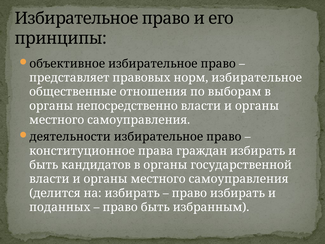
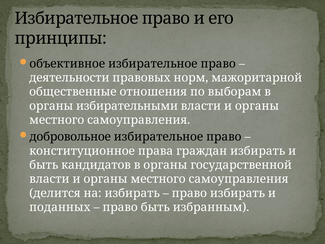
представляет: представляет -> деятельности (69, 78)
норм избирательное: избирательное -> мажоритарной (257, 78)
непосредственно: непосредственно -> избирательными (127, 106)
деятельности: деятельности -> добровольное (70, 137)
